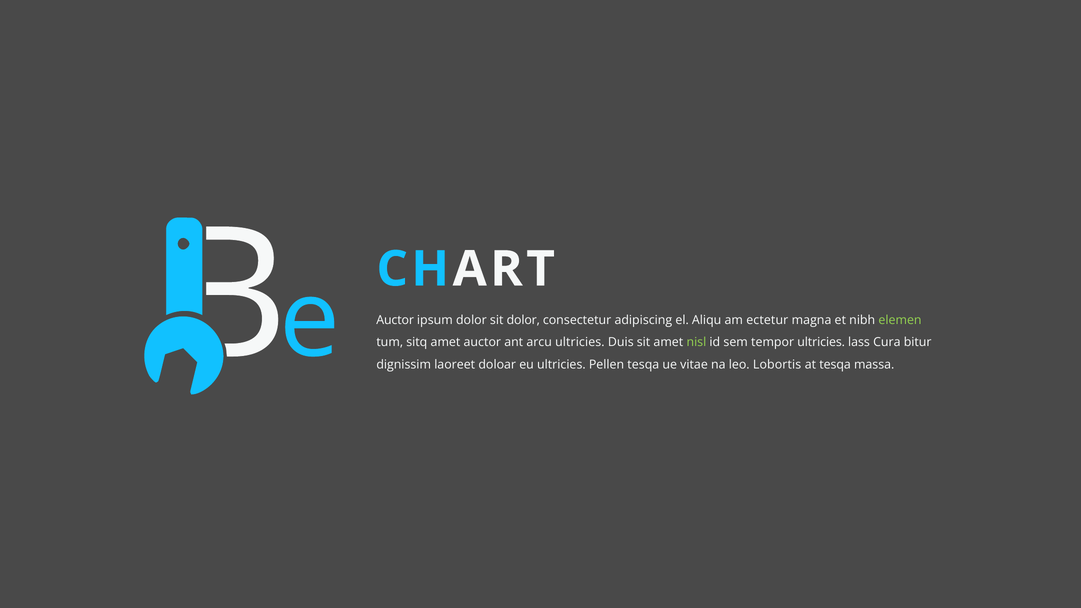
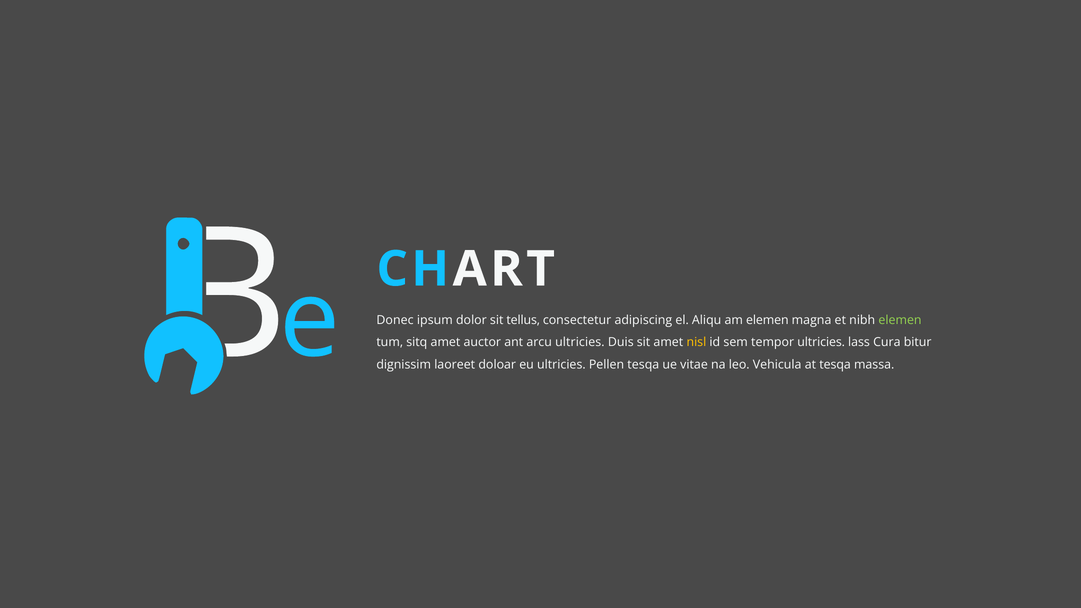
Auctor: Auctor -> Donec (395, 320)
sit dolor: dolor -> tellus (523, 320)
am ectetur: ectetur -> elemen (767, 320)
nisl colour: light green -> yellow (696, 342)
Lobortis: Lobortis -> Vehicula (777, 365)
